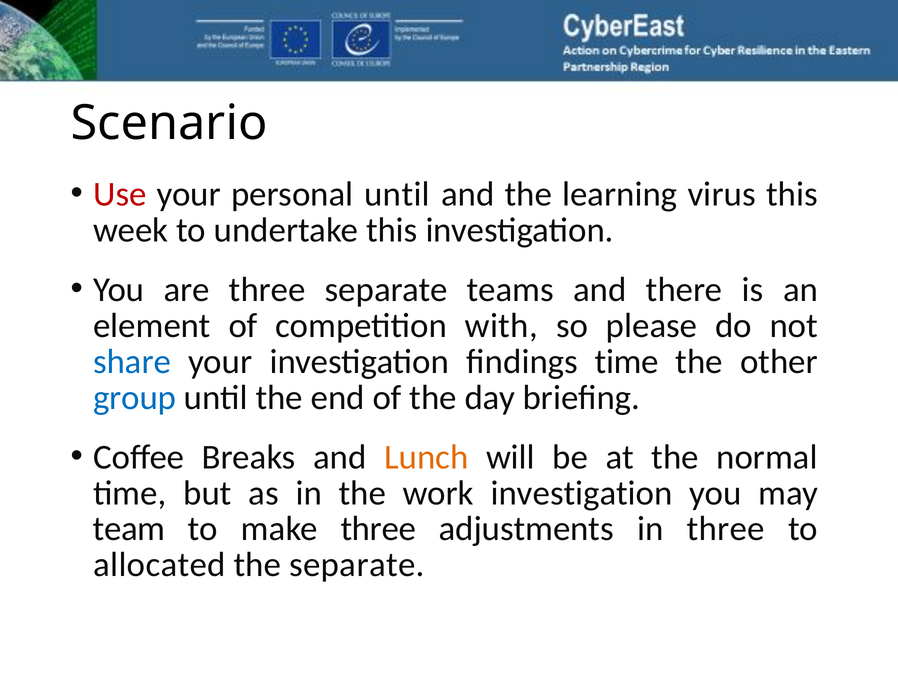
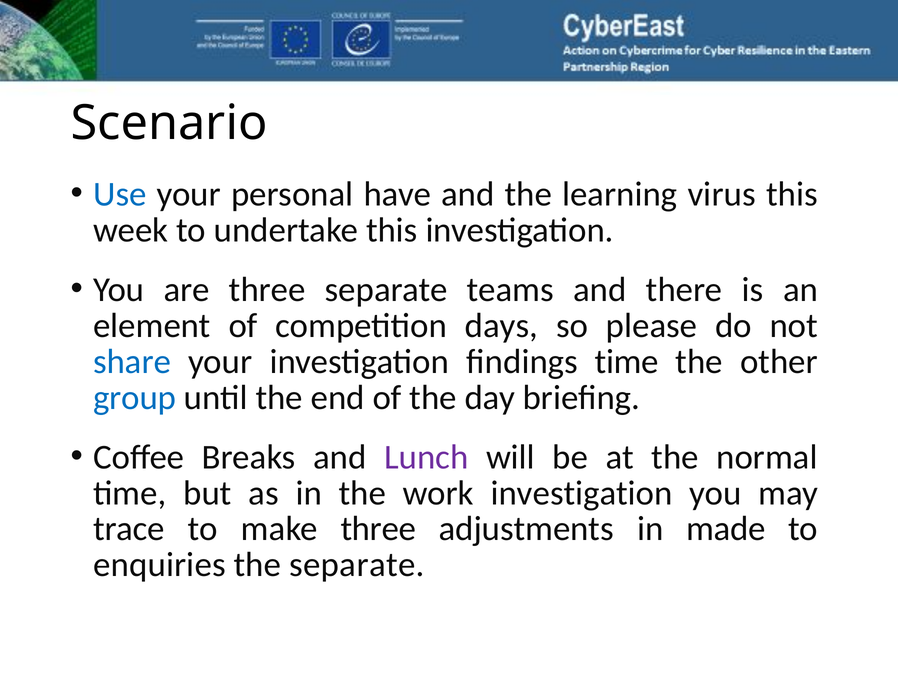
Use colour: red -> blue (120, 195)
personal until: until -> have (397, 195)
with: with -> days (502, 326)
Lunch colour: orange -> purple (426, 457)
team: team -> trace (129, 529)
in three: three -> made (726, 529)
allocated: allocated -> enquiries (159, 565)
